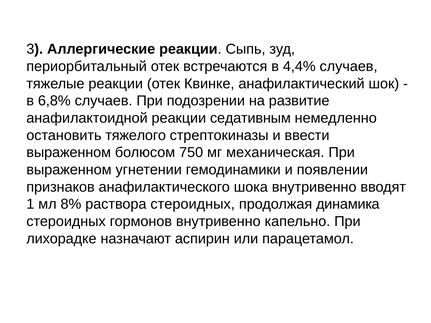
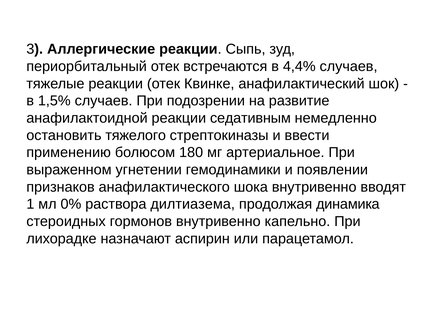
6,8%: 6,8% -> 1,5% (54, 101)
выраженном: выраженном -> применению (69, 153)
750: 750 -> 180 (191, 153)
механическая: механическая -> артериальное (275, 153)
8%: 8% -> 0% (71, 204)
раствора стероидных: стероидных -> дилтиазема (193, 204)
